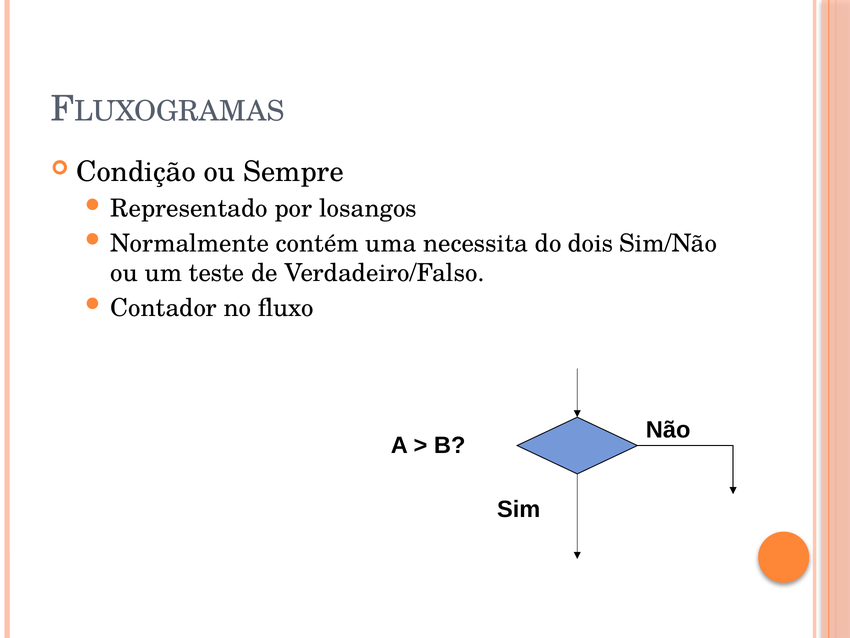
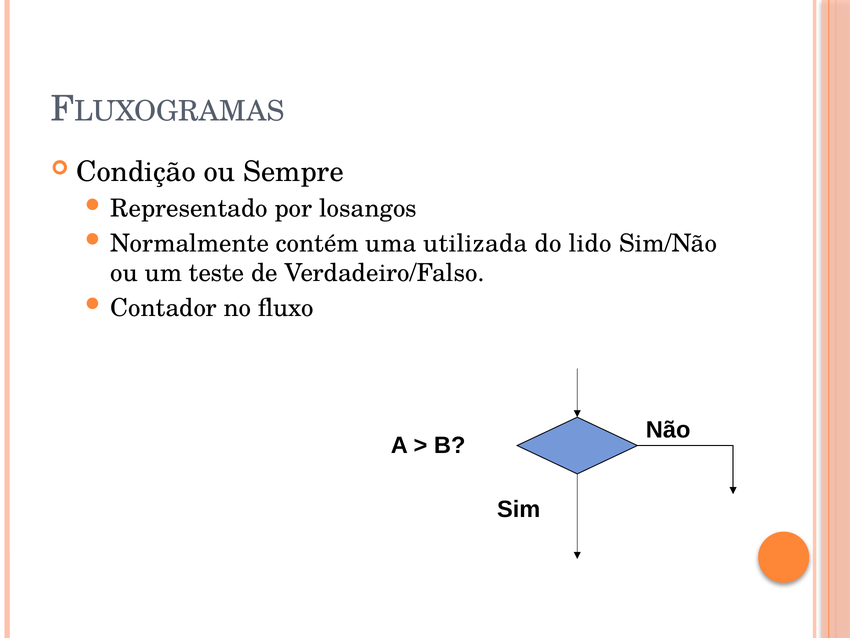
necessita: necessita -> utilizada (475, 243)
dois: dois -> lido (590, 243)
